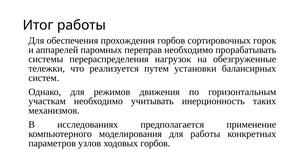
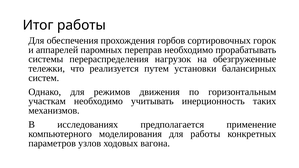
ходовых горбов: горбов -> вагона (155, 143)
